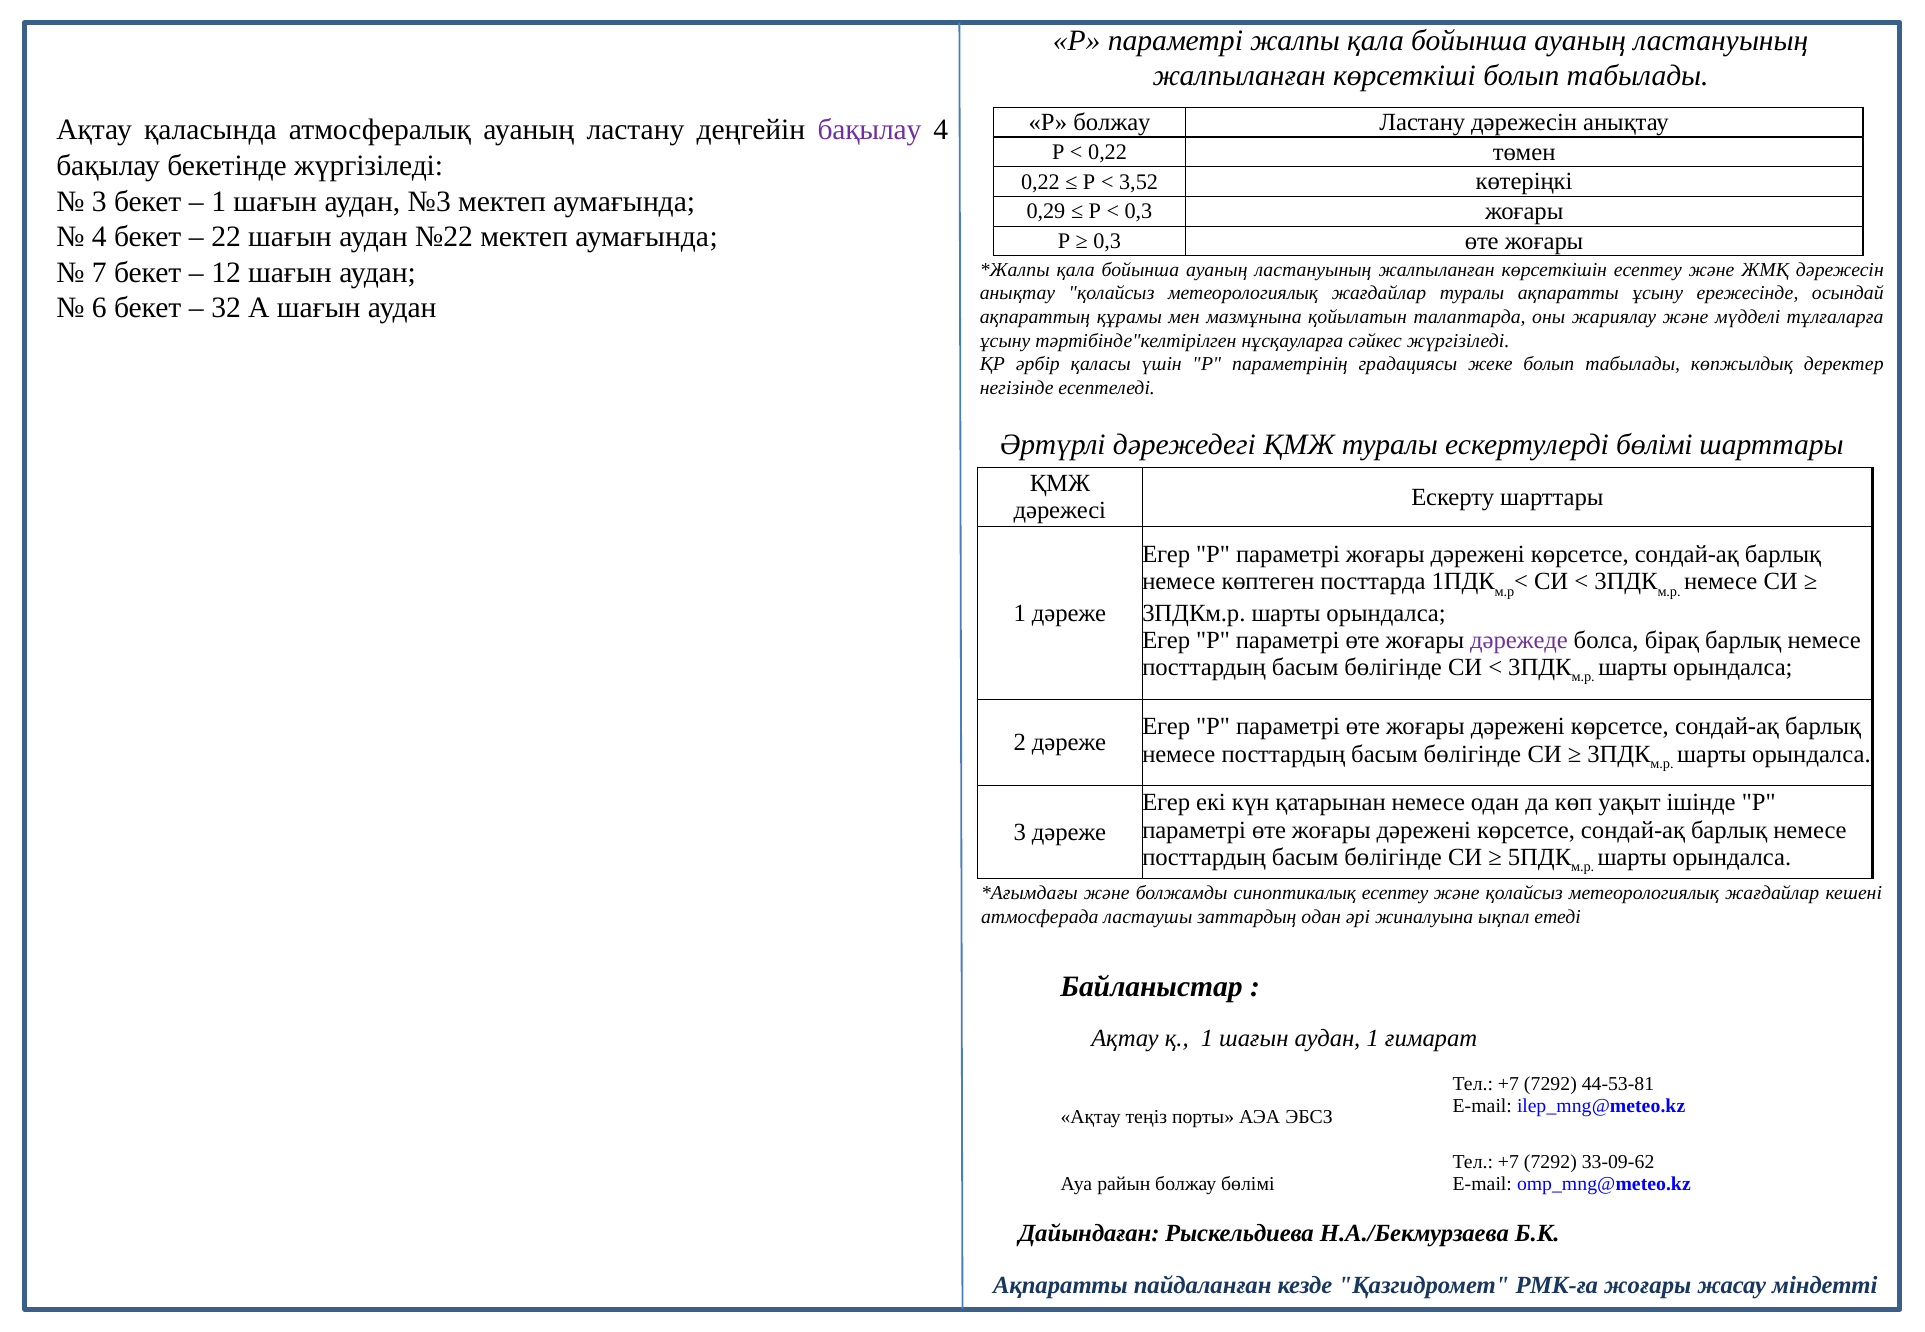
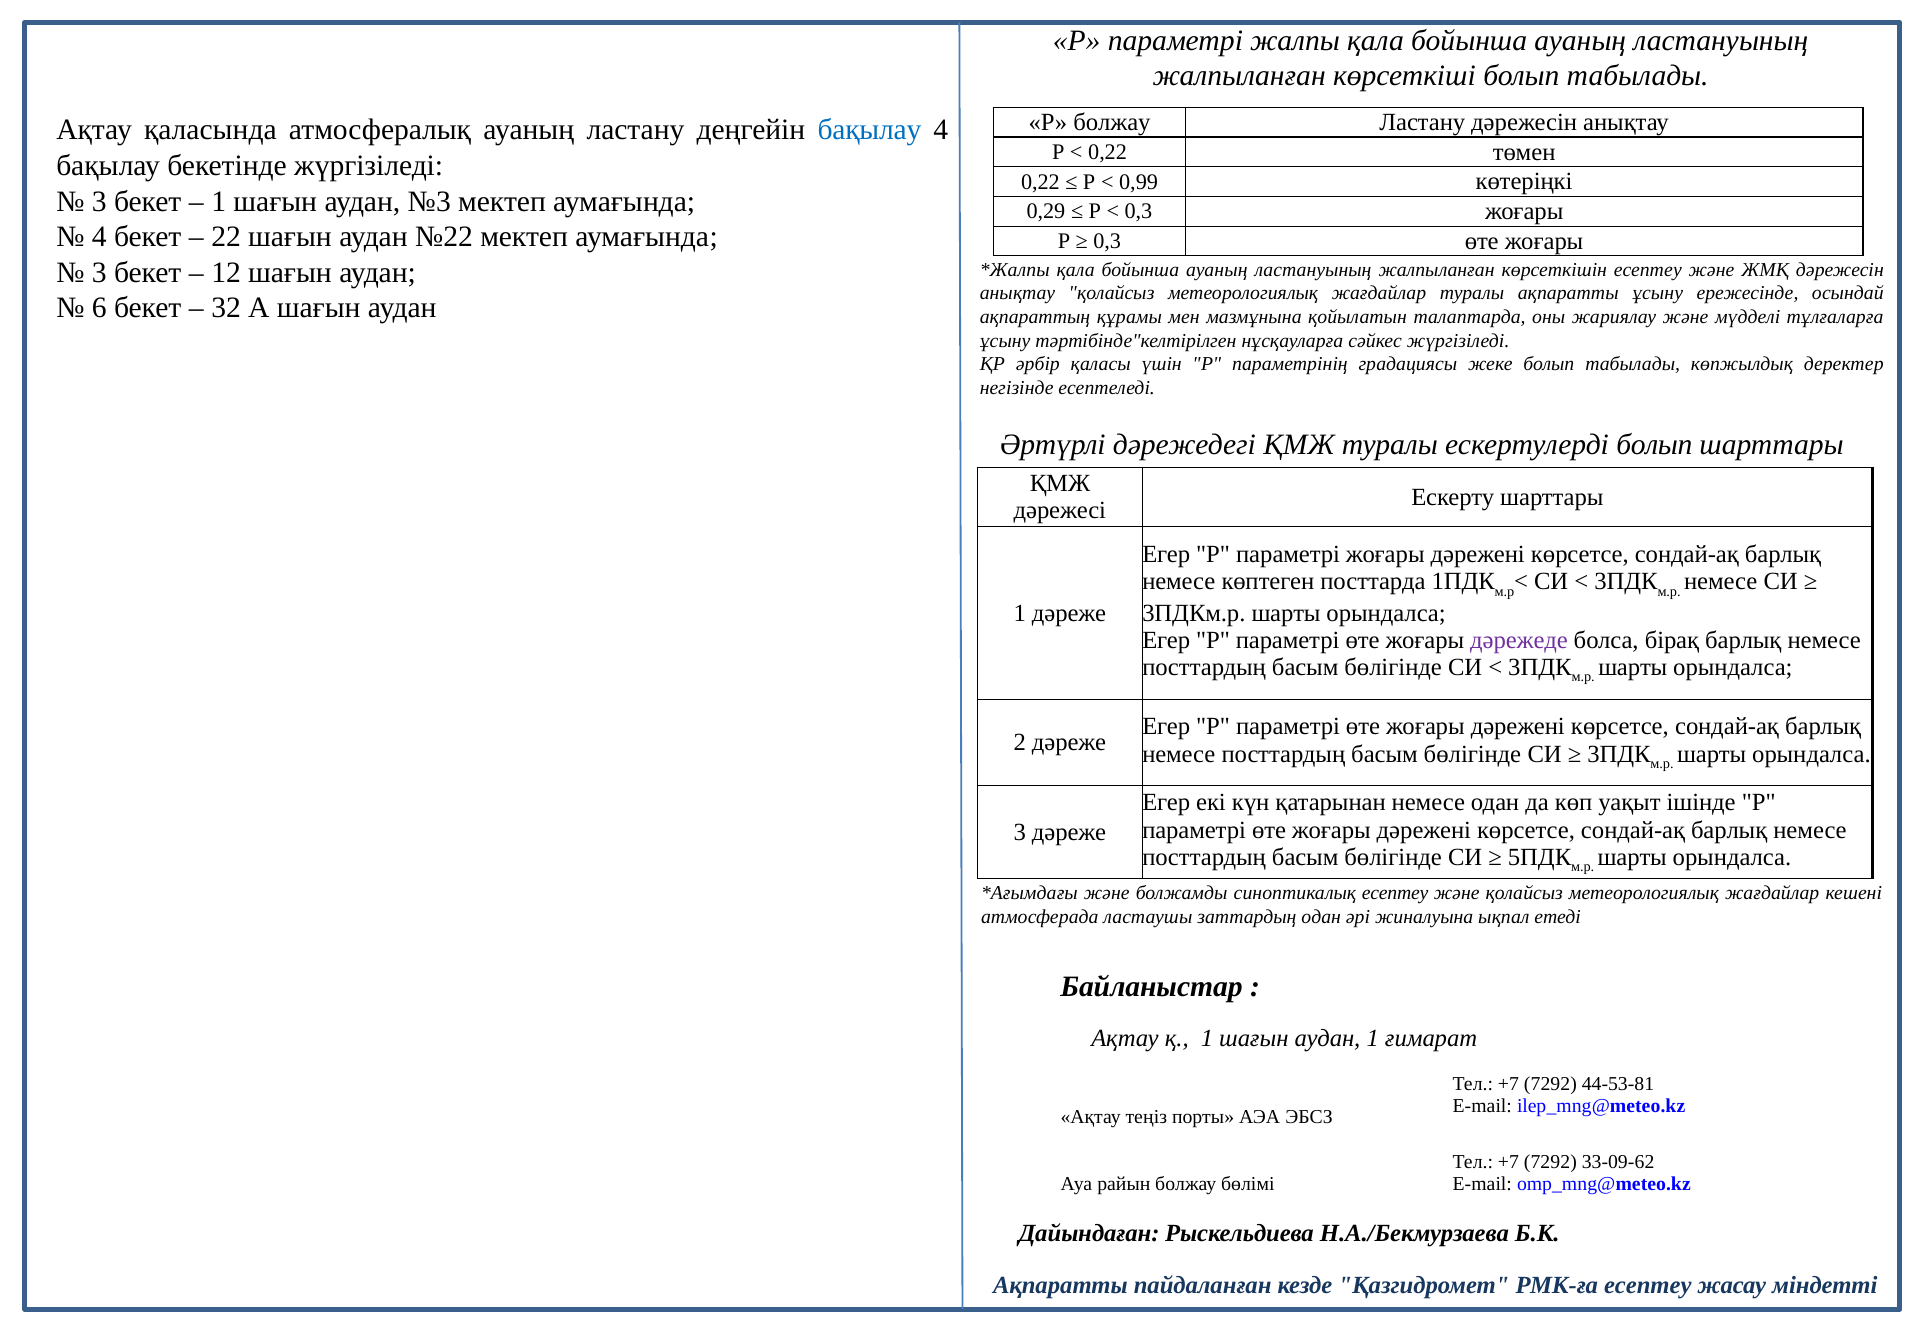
бақылау colour: purple -> blue (870, 130)
3,52: 3,52 -> 0,99 (1139, 182)
7: 7 -> 3 (99, 272)
ескертулерді бөлімі: бөлімі -> болып (1654, 445)
РМК-ға жоғары: жоғары -> есептеу (1648, 1286)
